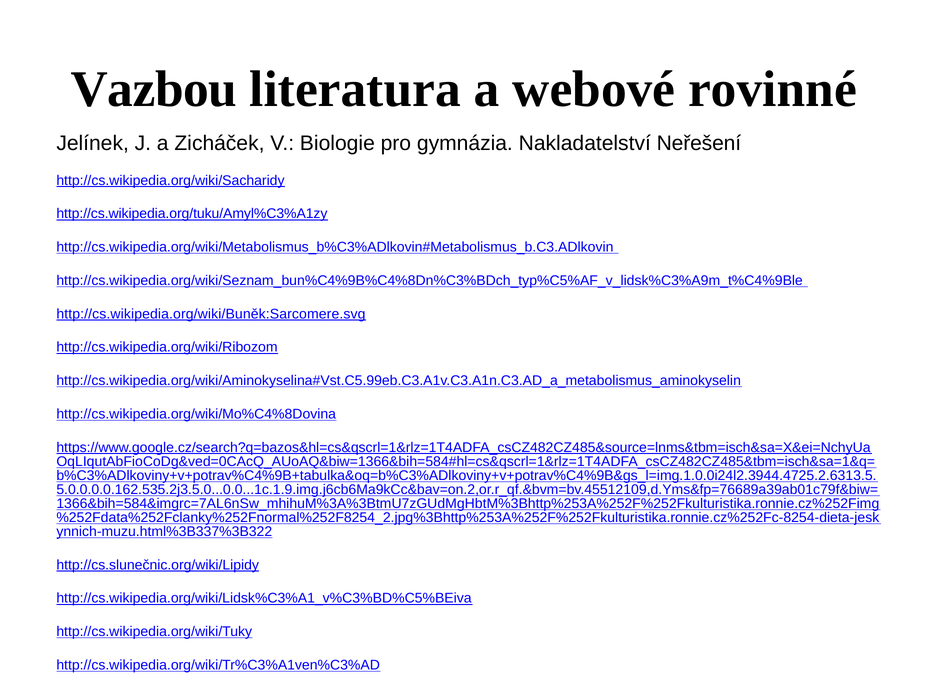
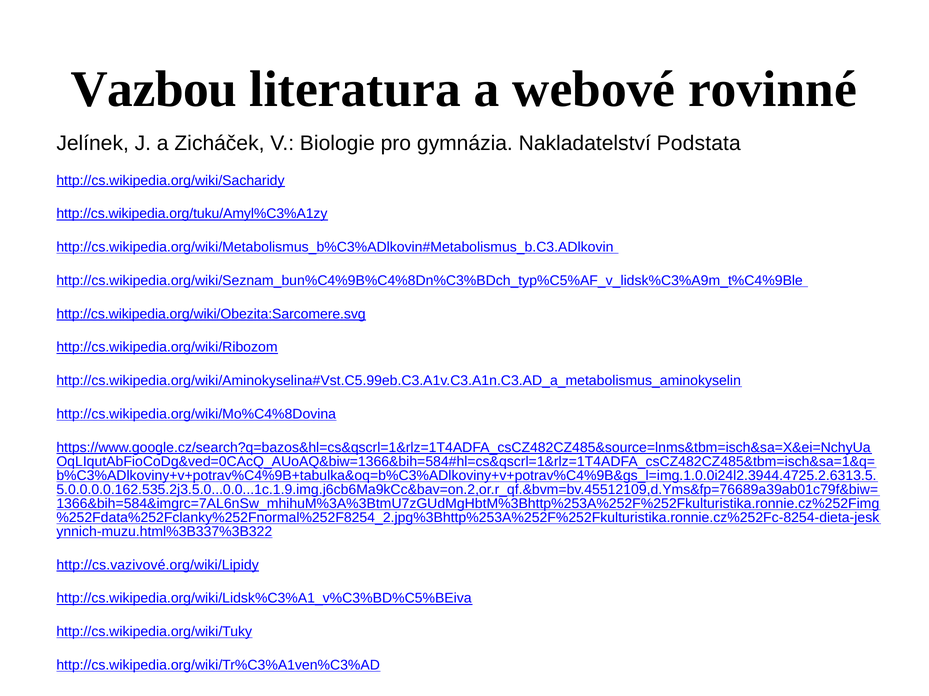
Neřešení: Neřešení -> Podstata (699, 143)
http://cs.wikipedia.org/wiki/Buněk:Sarcomere.svg: http://cs.wikipedia.org/wiki/Buněk:Sarcomere.svg -> http://cs.wikipedia.org/wiki/Obezita:Sarcomere.svg (211, 314)
http://cs.slunečnic.org/wiki/Lipidy: http://cs.slunečnic.org/wiki/Lipidy -> http://cs.vazivové.org/wiki/Lipidy (158, 565)
